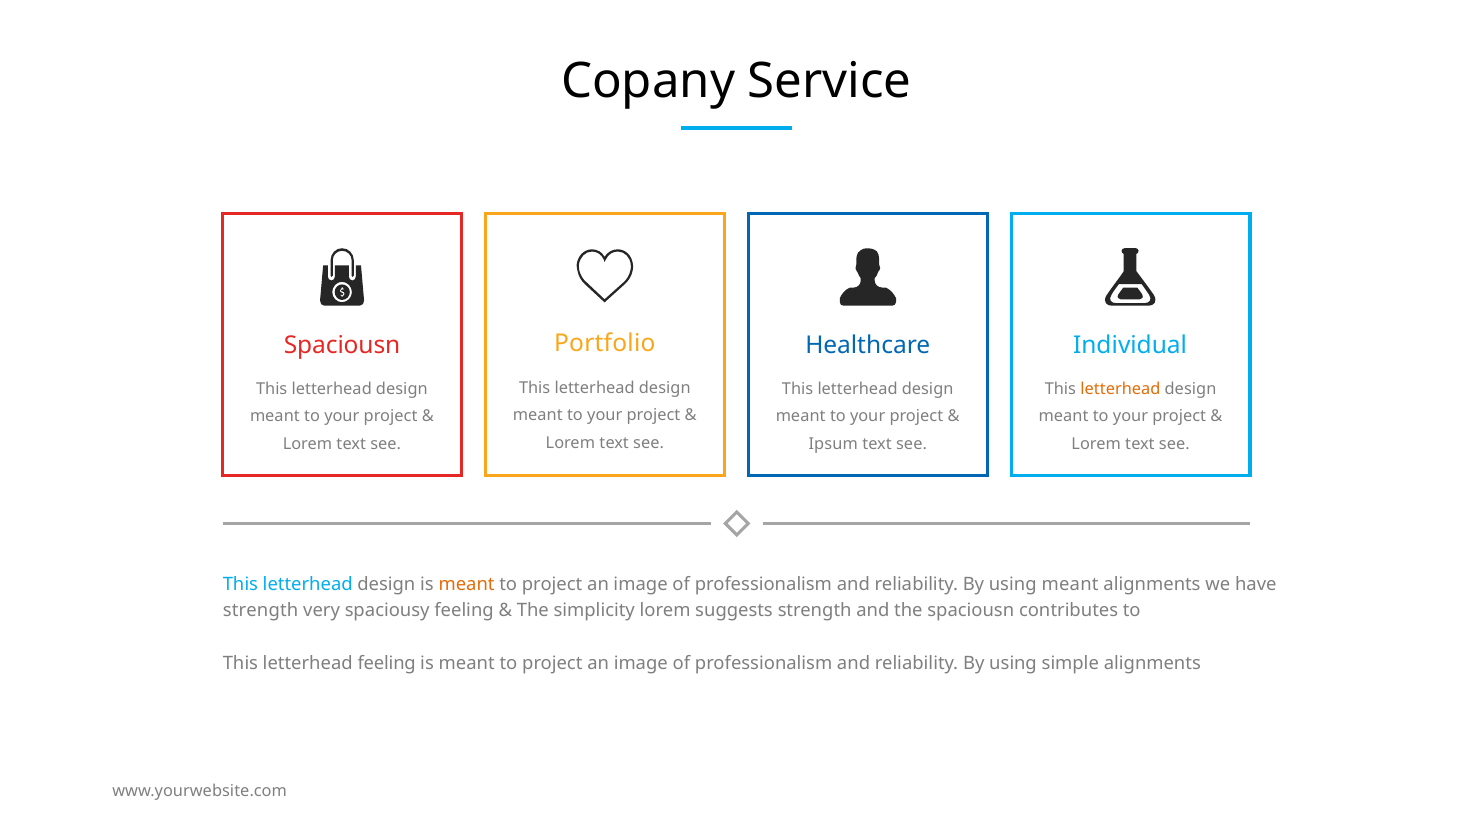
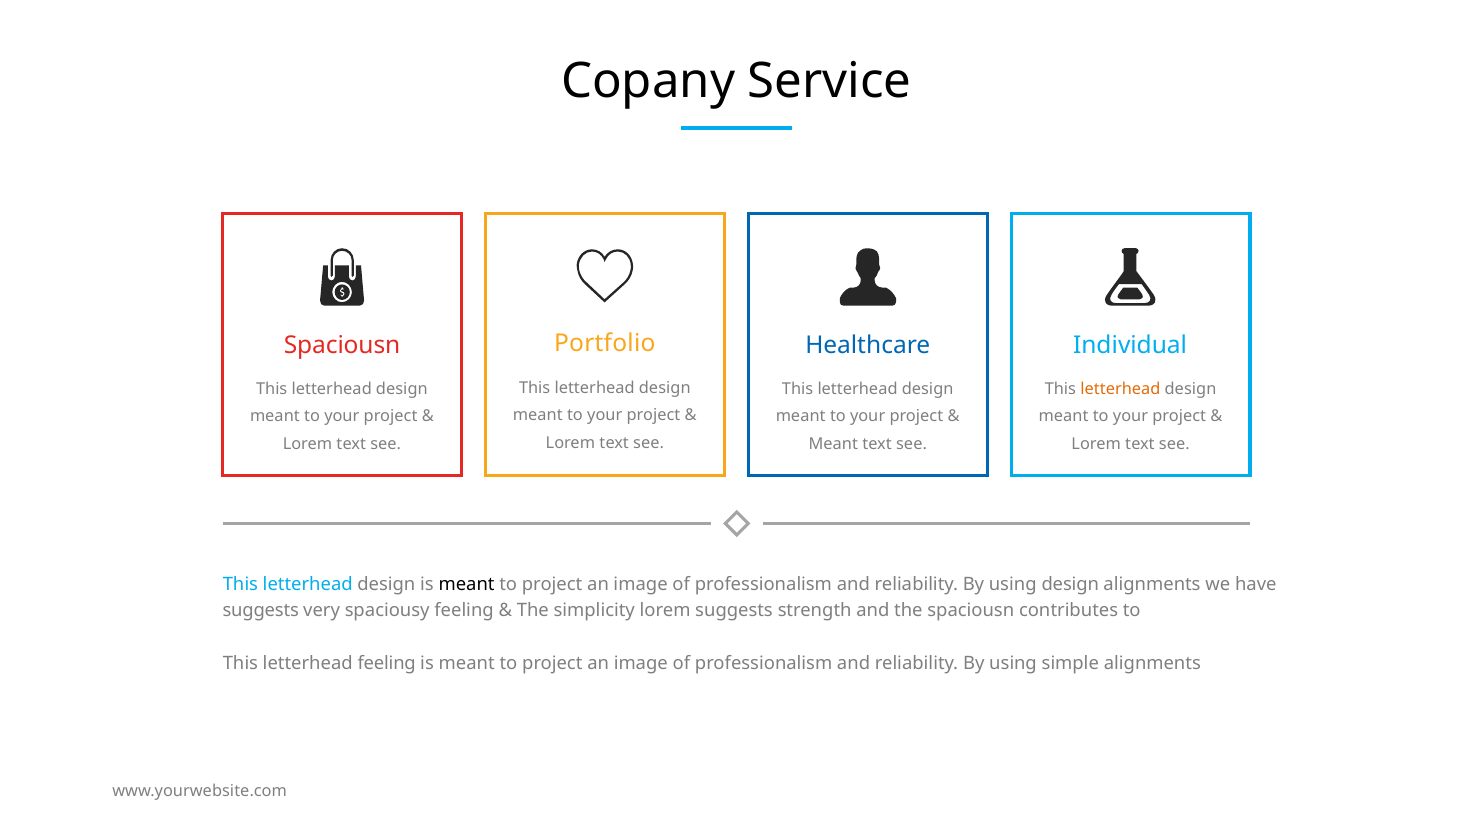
Ipsum: Ipsum -> Meant (833, 444)
meant colour: orange -> black (467, 585)
using meant: meant -> design (1070, 585)
strength: strength -> suggests (261, 611)
